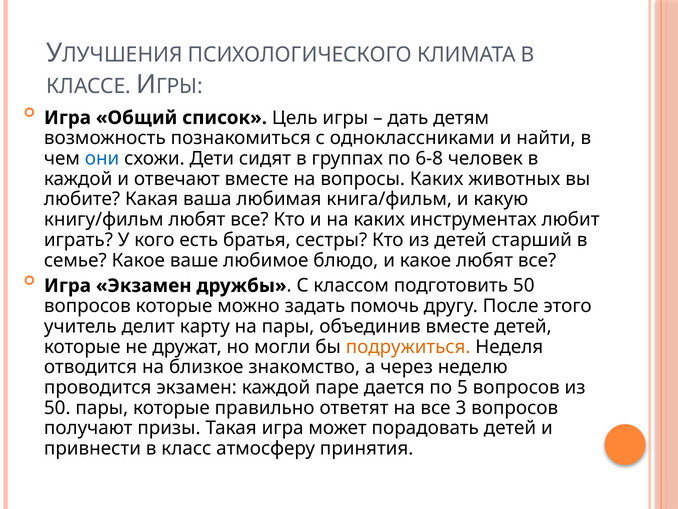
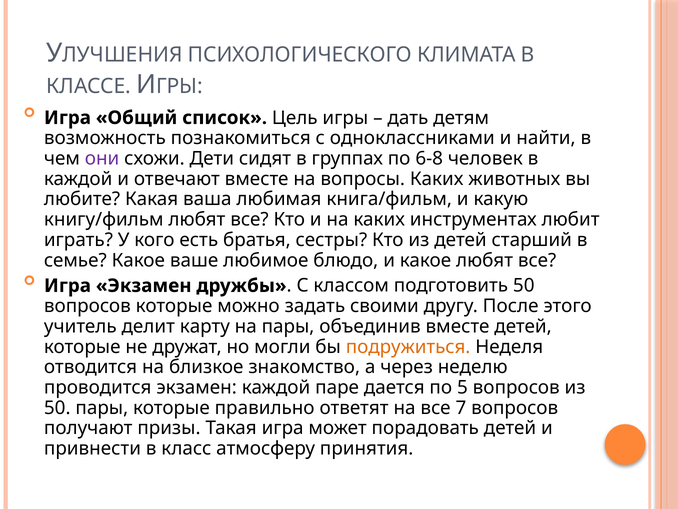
они colour: blue -> purple (102, 158)
помочь: помочь -> своими (384, 306)
3: 3 -> 7 (461, 407)
